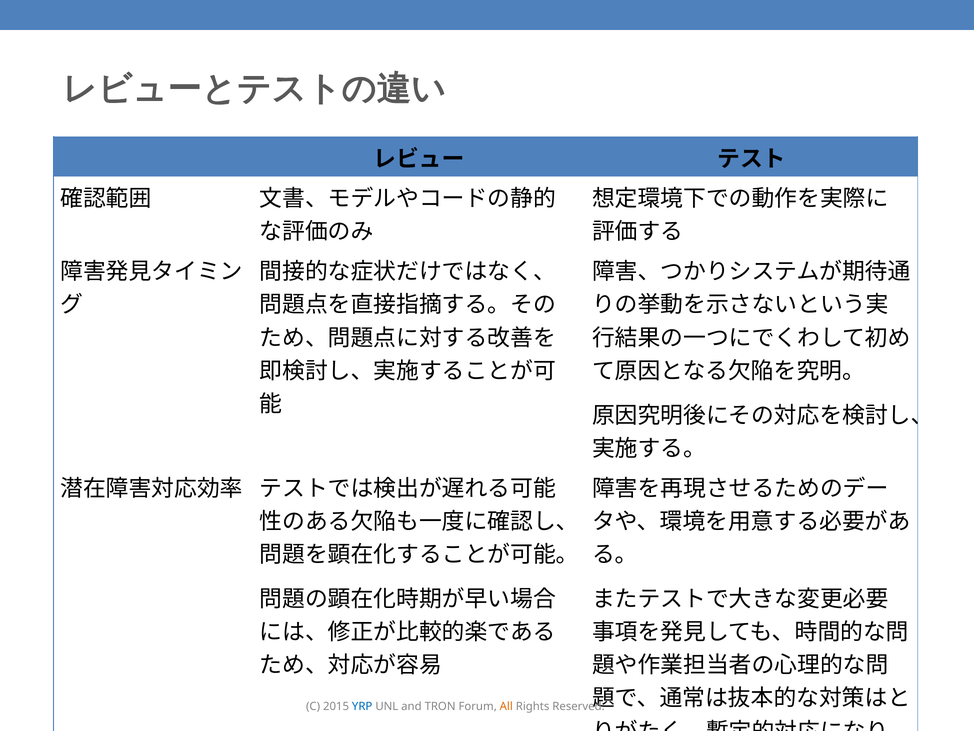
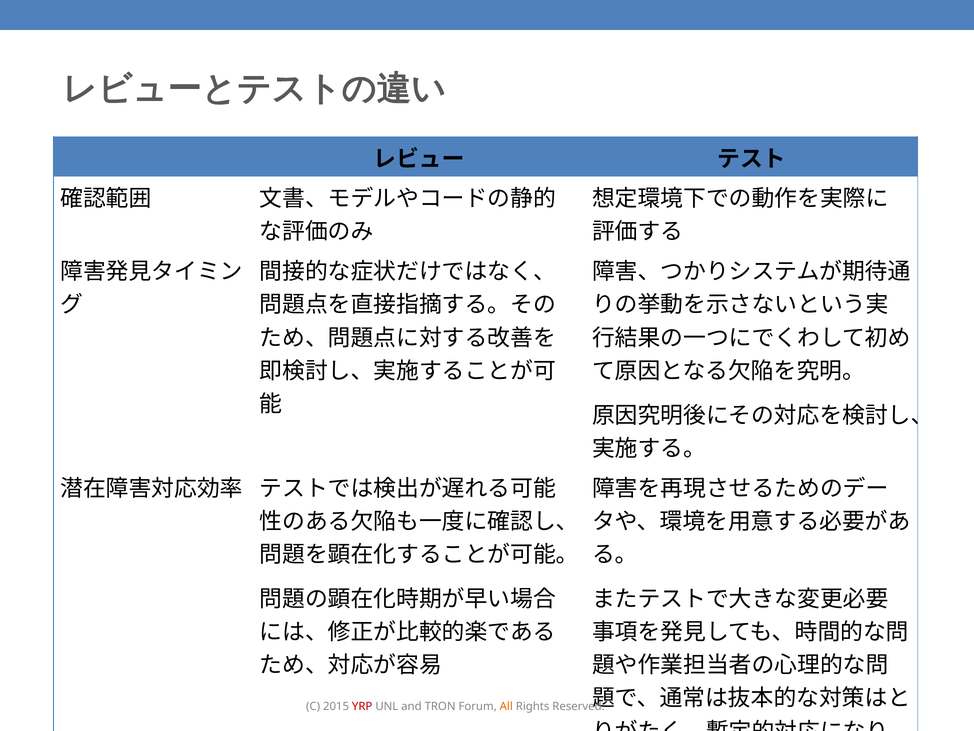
YRP colour: blue -> red (362, 706)
